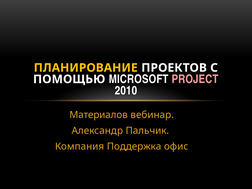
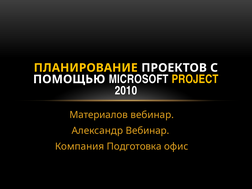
PROJECT colour: pink -> yellow (195, 79)
Александр Пальчик: Пальчик -> Вебинар (147, 131)
Поддержка: Поддержка -> Подготовка (134, 147)
